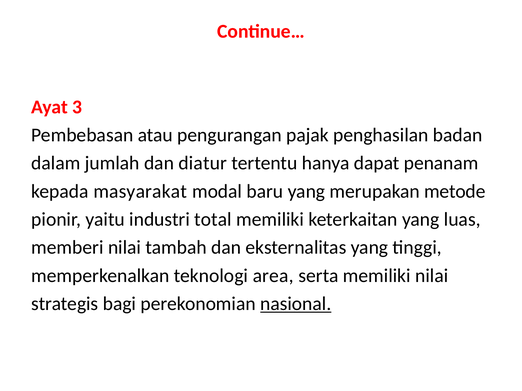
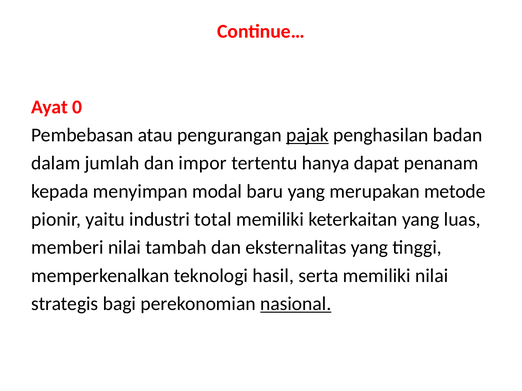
3: 3 -> 0 (77, 107)
pajak underline: none -> present (307, 135)
diatur: diatur -> impor (203, 163)
masyarakat: masyarakat -> menyimpan (140, 192)
area: area -> hasil (273, 276)
